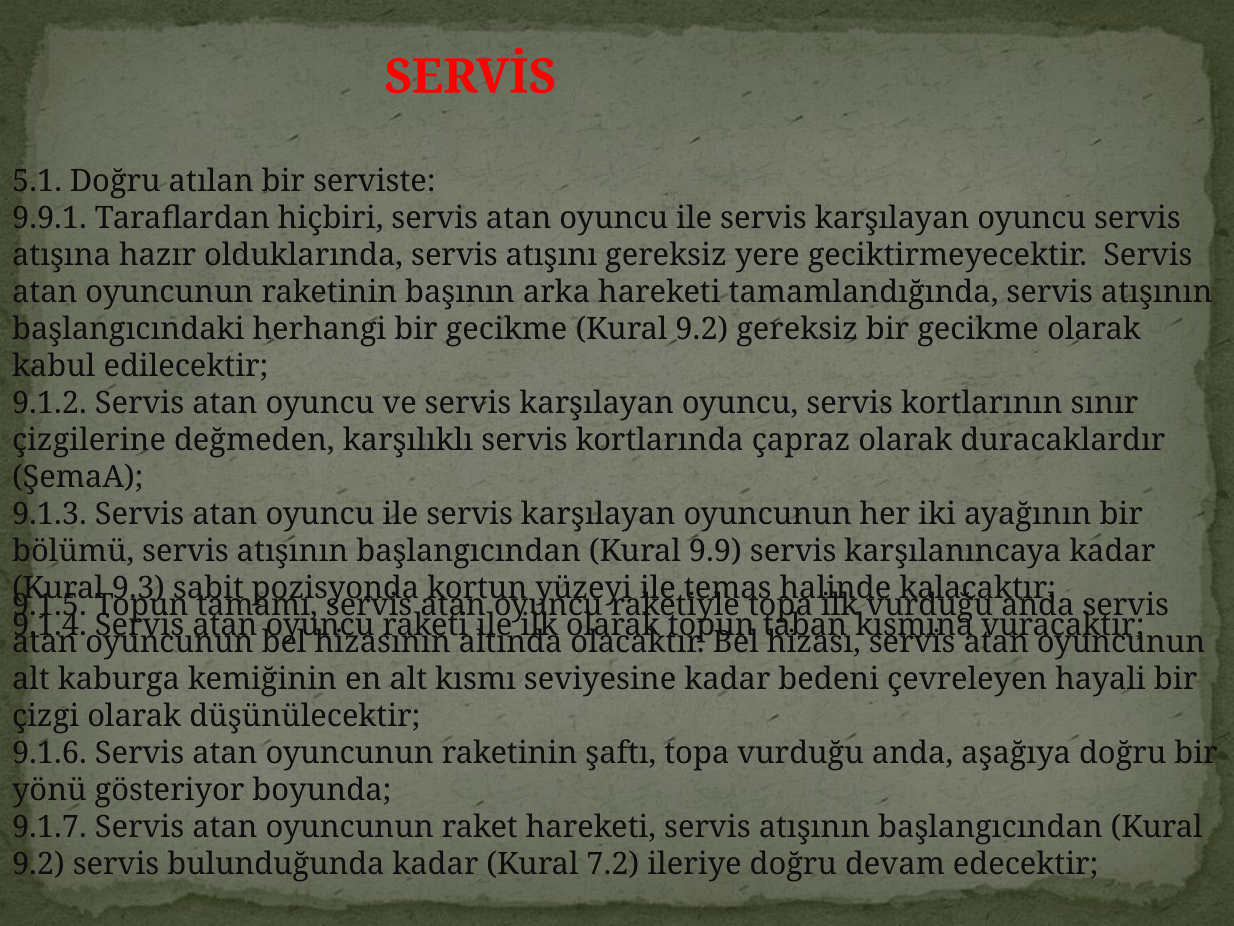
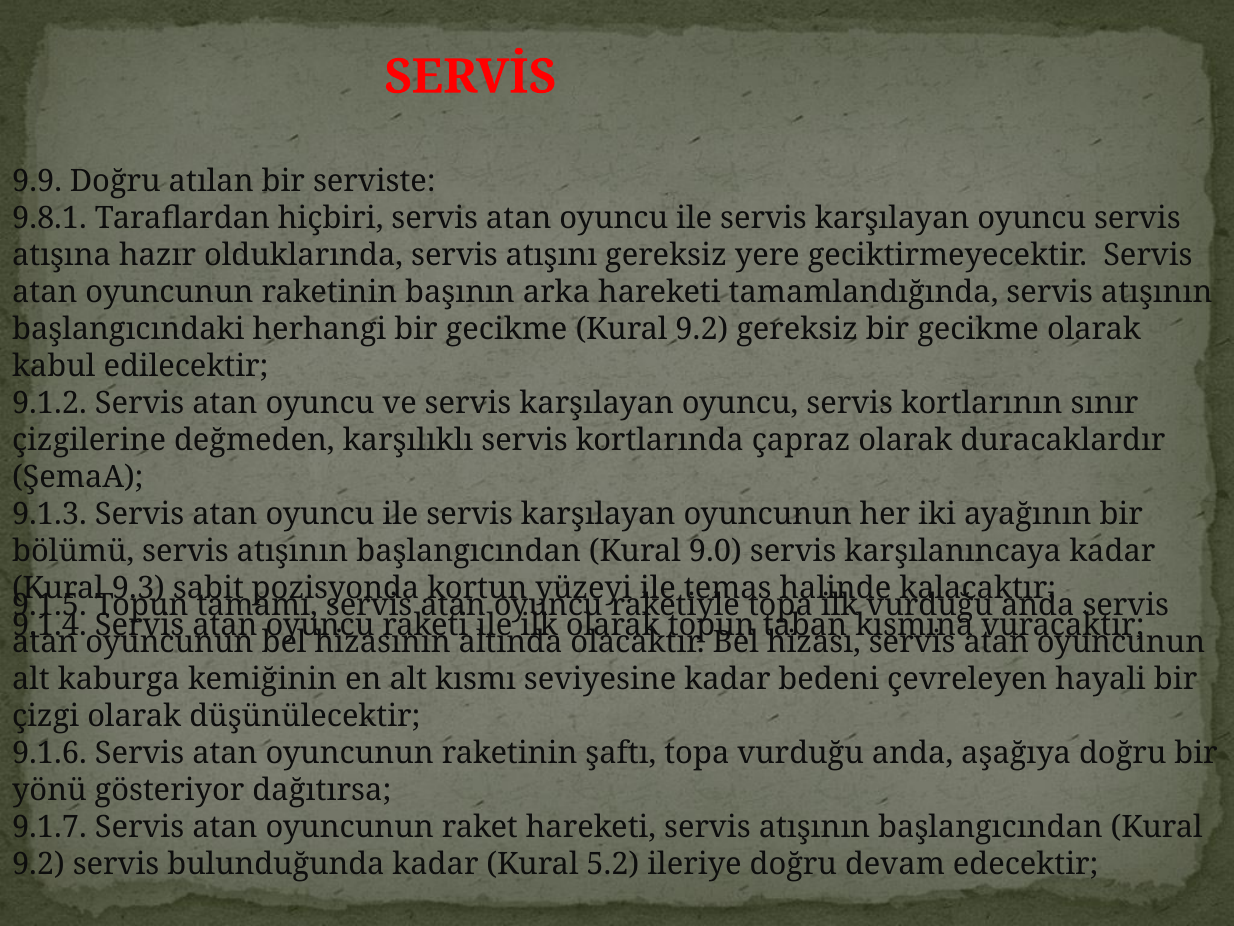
5.1: 5.1 -> 9.9 (37, 181)
9.9.1: 9.9.1 -> 9.8.1 (49, 218)
9.9: 9.9 -> 9.0 (715, 551)
boyunda: boyunda -> dağıtırsa (322, 790)
7.2: 7.2 -> 5.2 (613, 864)
